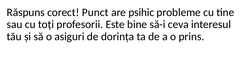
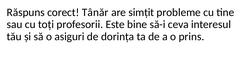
Punct: Punct -> Tânăr (95, 12)
psihic: psihic -> simțit (141, 12)
